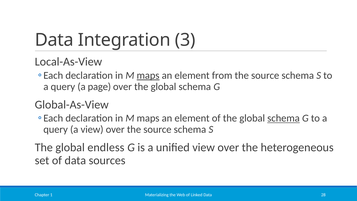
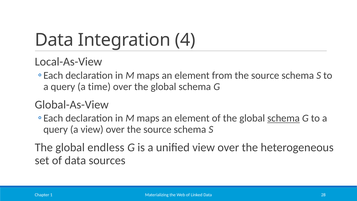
3: 3 -> 4 (185, 40)
maps underline: present -> none (148, 75)
page: page -> time (99, 87)
